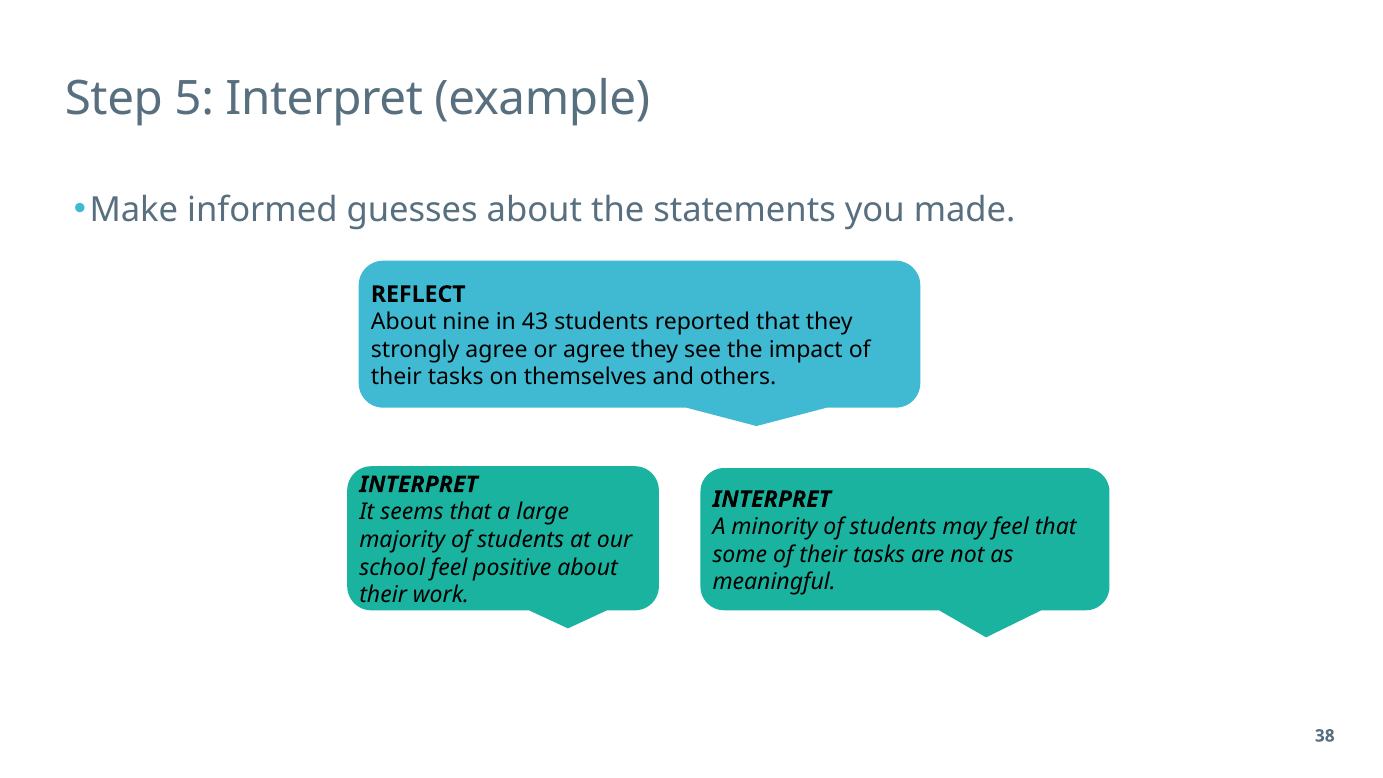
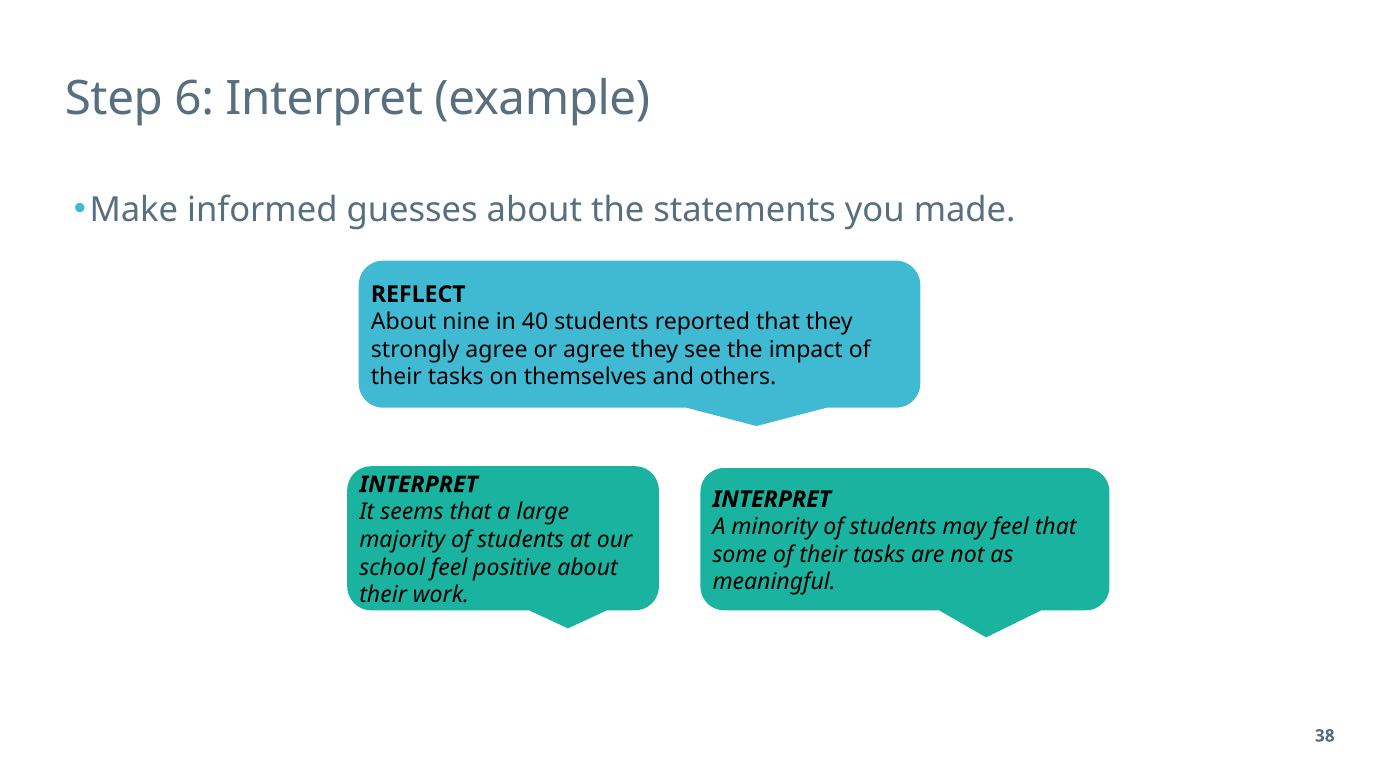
5: 5 -> 6 (194, 99)
43: 43 -> 40 (535, 322)
